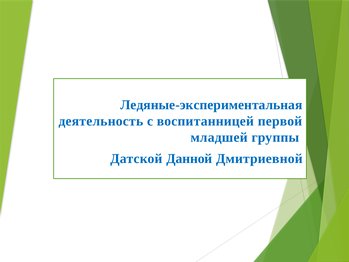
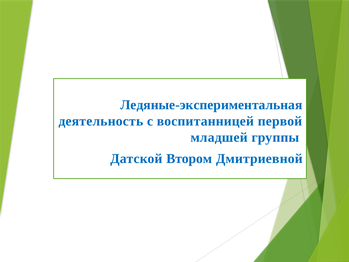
Данной: Данной -> Втором (189, 158)
